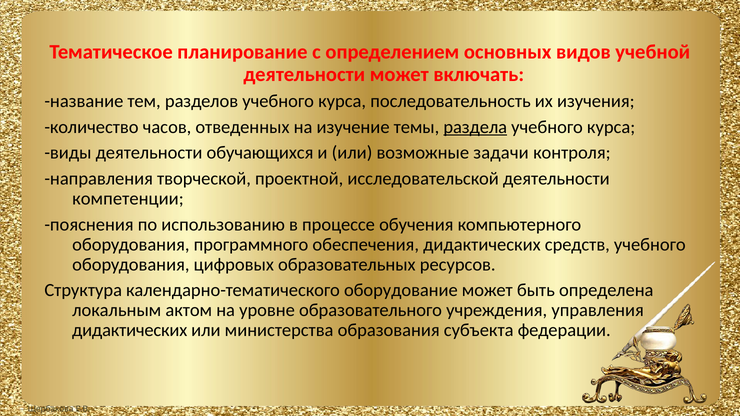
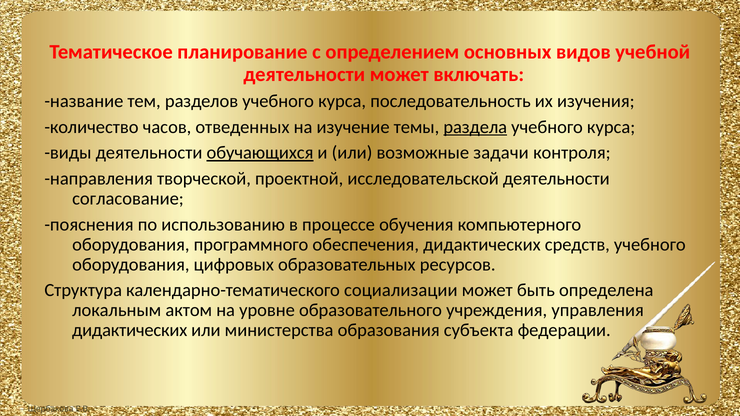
обучающихся underline: none -> present (260, 153)
компетенции: компетенции -> согласование (128, 199)
оборудование: оборудование -> социализации (401, 291)
